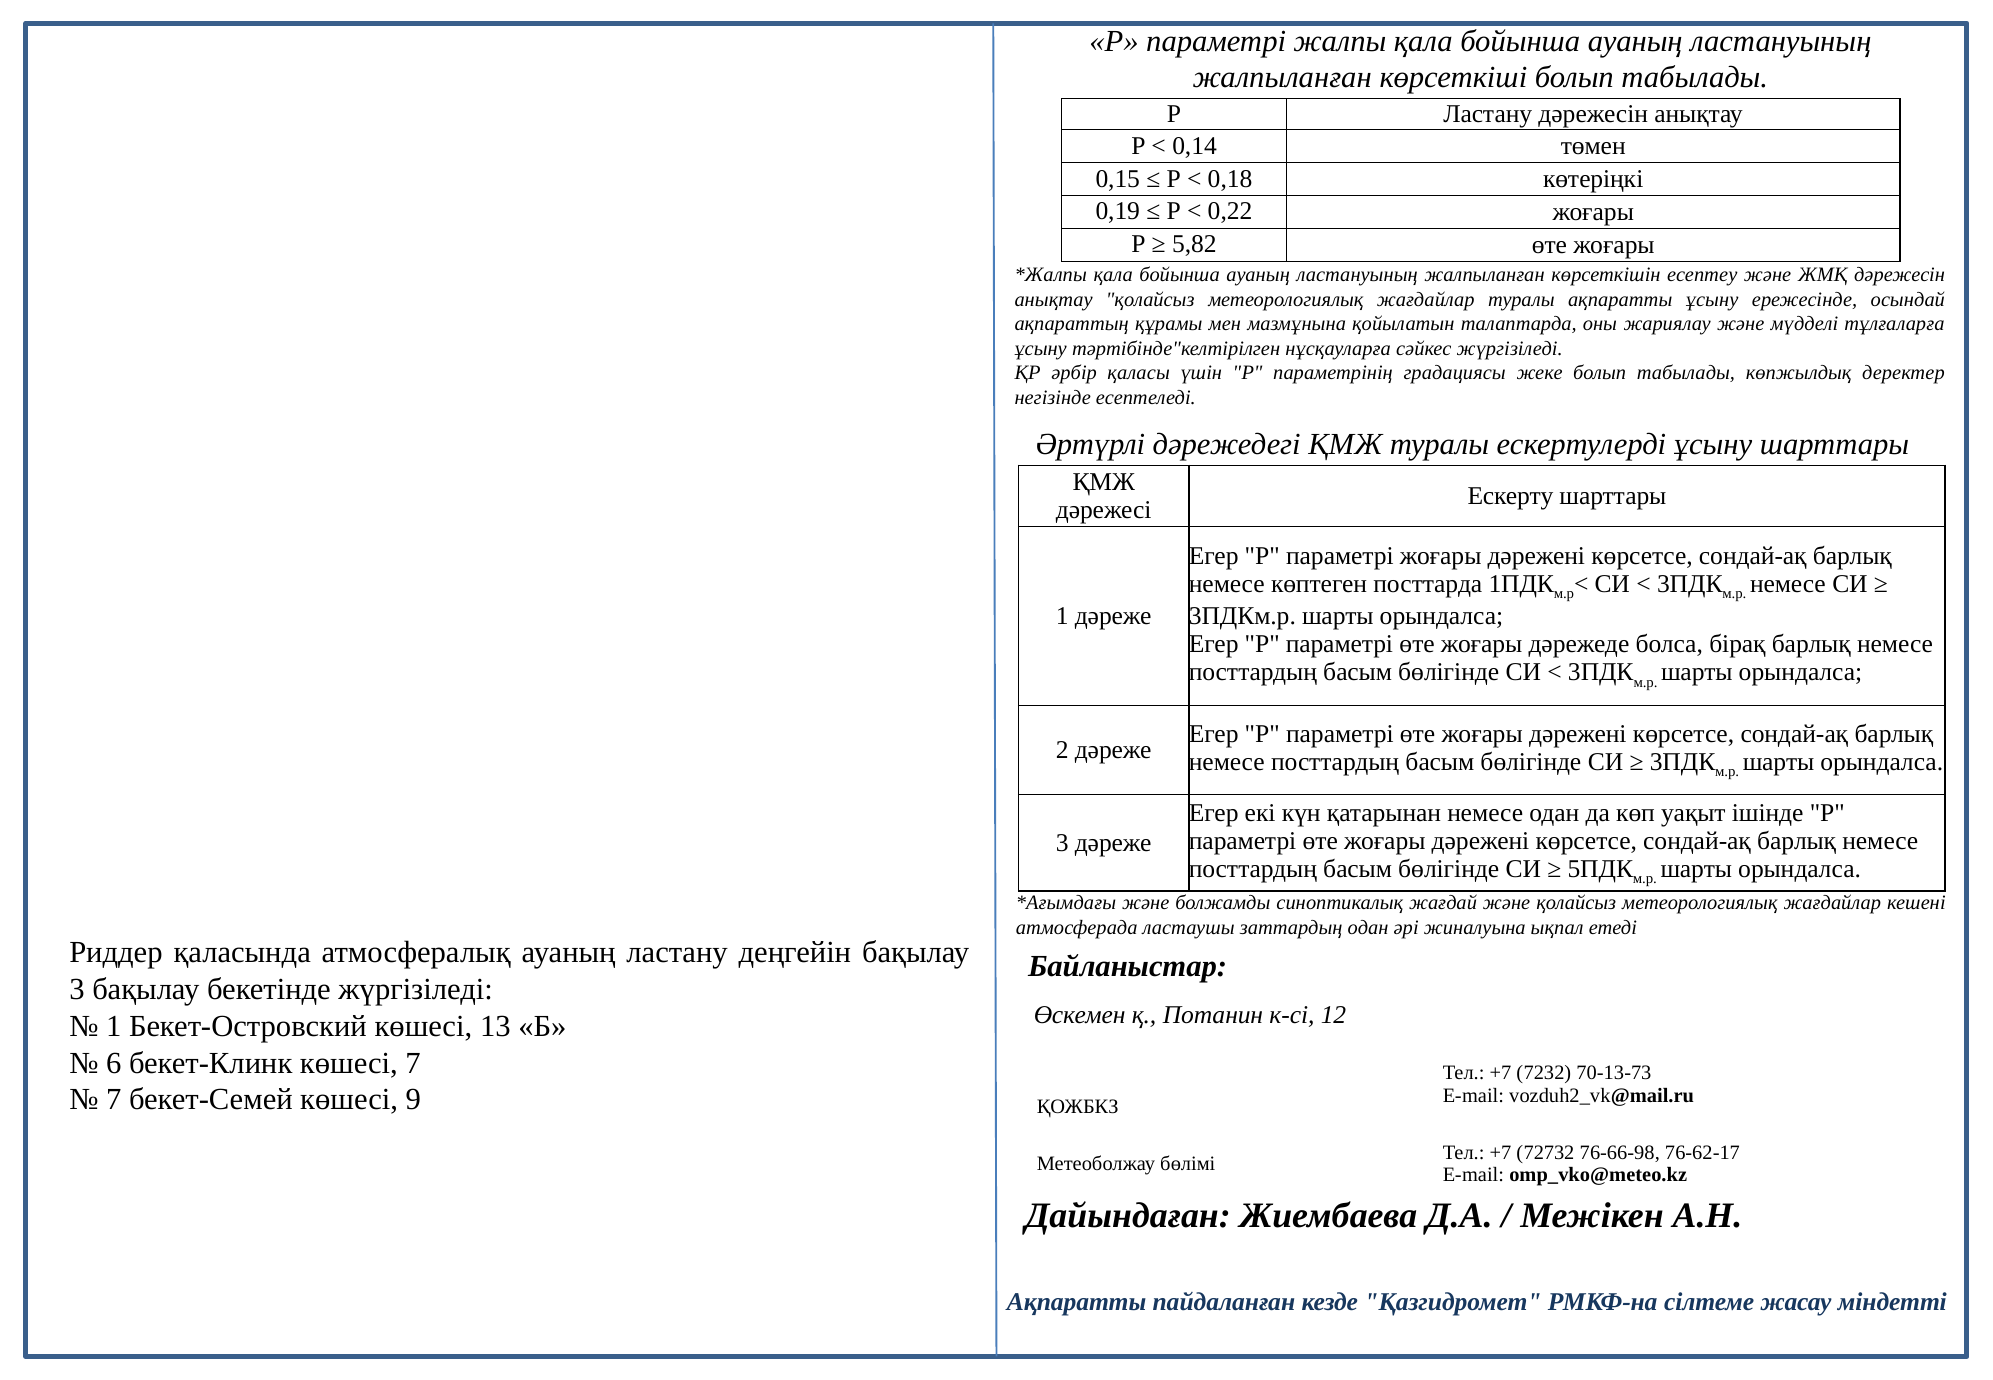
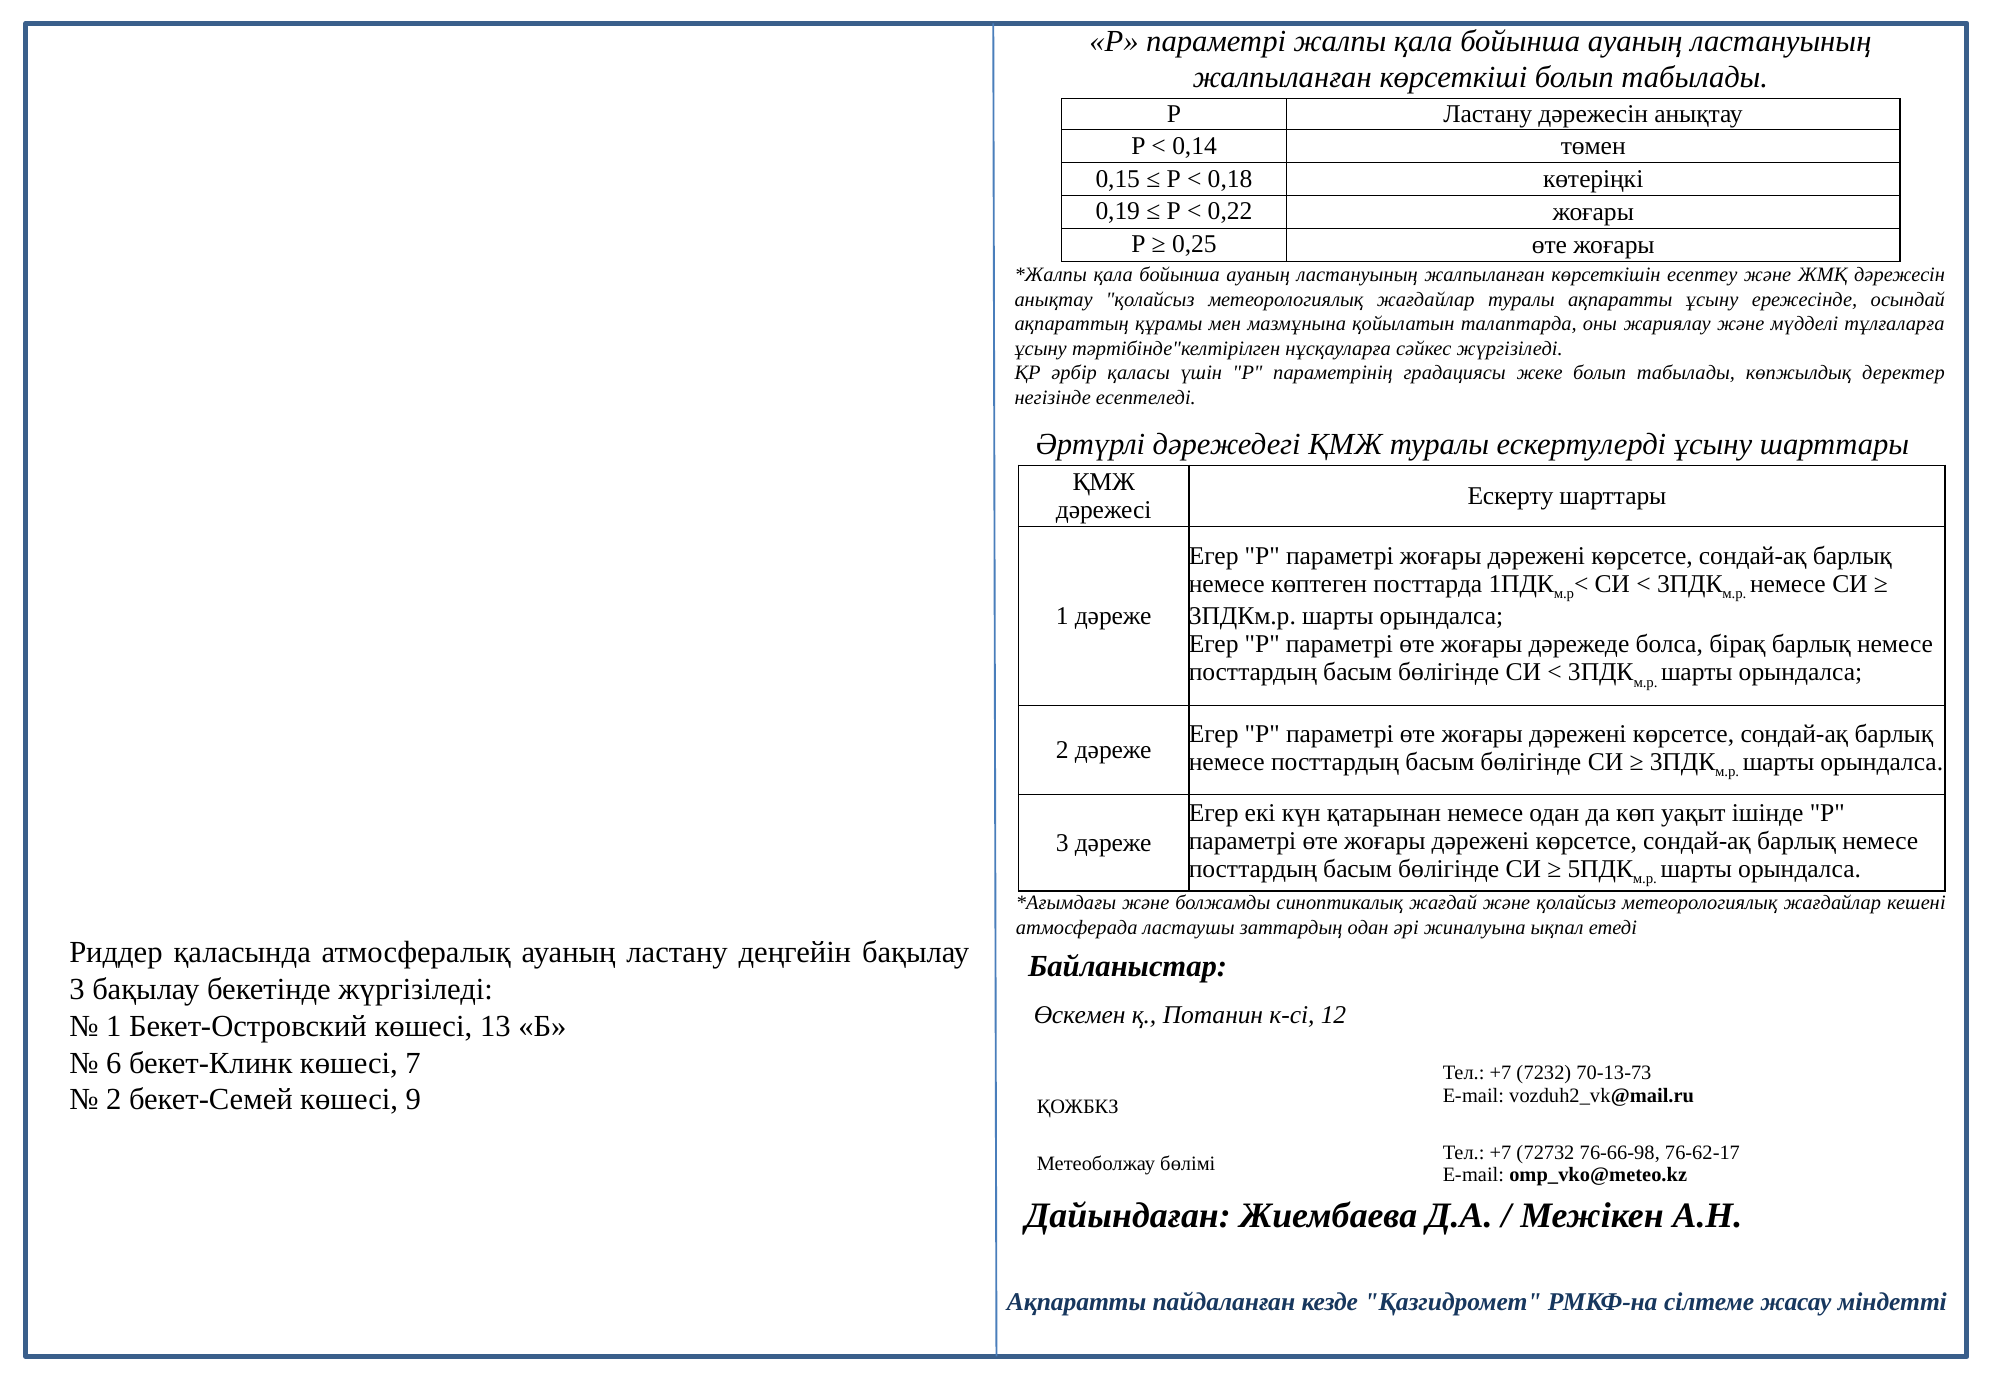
5,82: 5,82 -> 0,25 (1194, 244)
7: 7 -> 2 (114, 1100)
